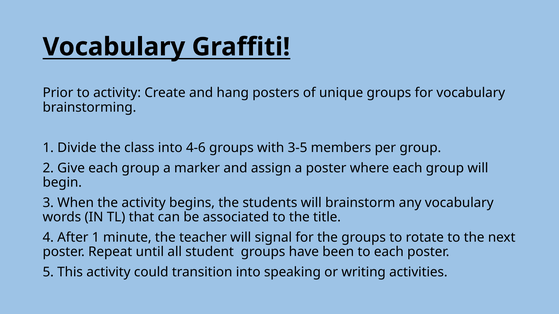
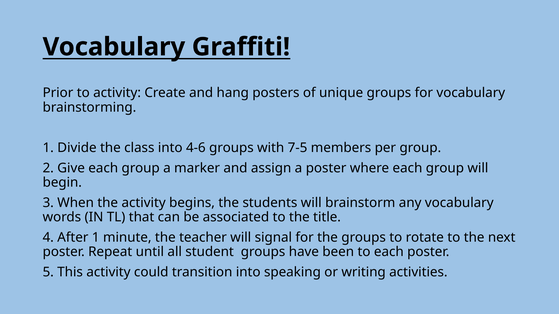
3-5: 3-5 -> 7-5 (298, 148)
